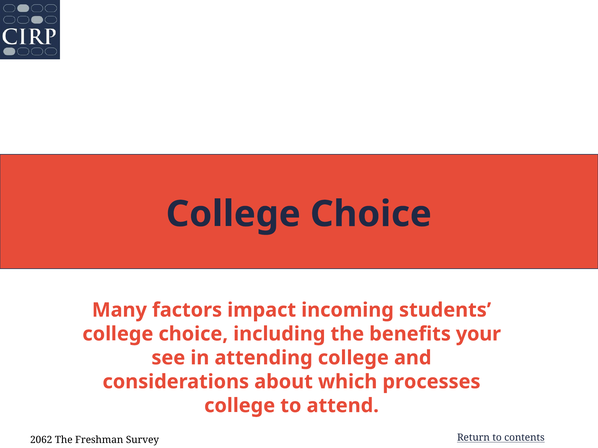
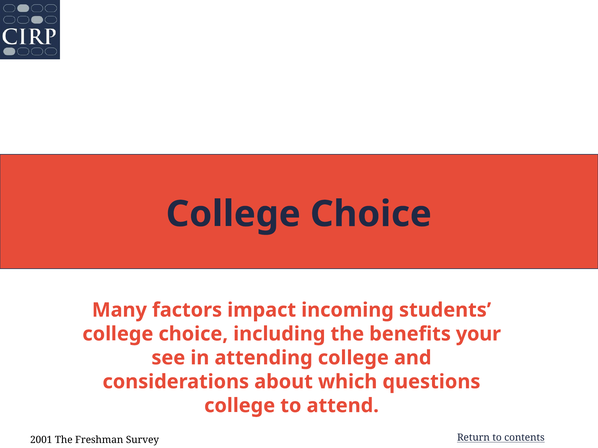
processes: processes -> questions (431, 382)
2062: 2062 -> 2001 (41, 440)
